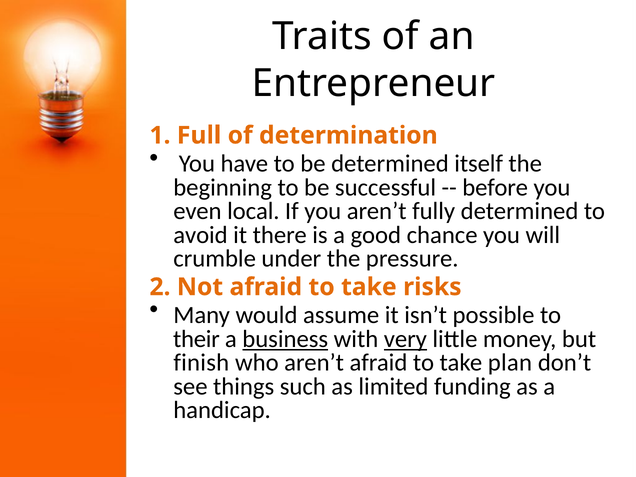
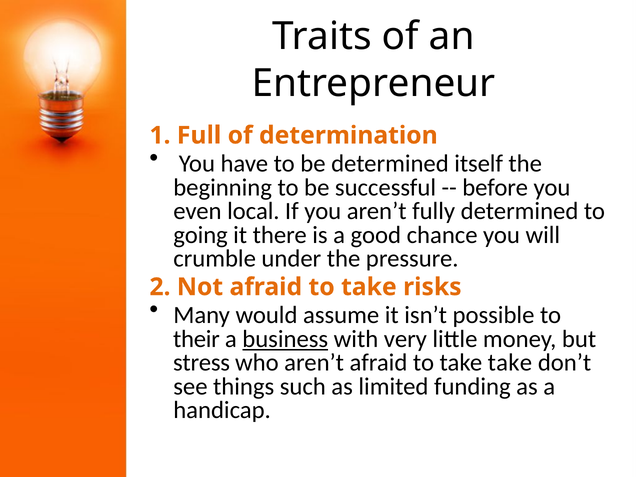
avoid: avoid -> going (201, 235)
very underline: present -> none (405, 339)
finish: finish -> stress (202, 363)
take plan: plan -> take (510, 363)
